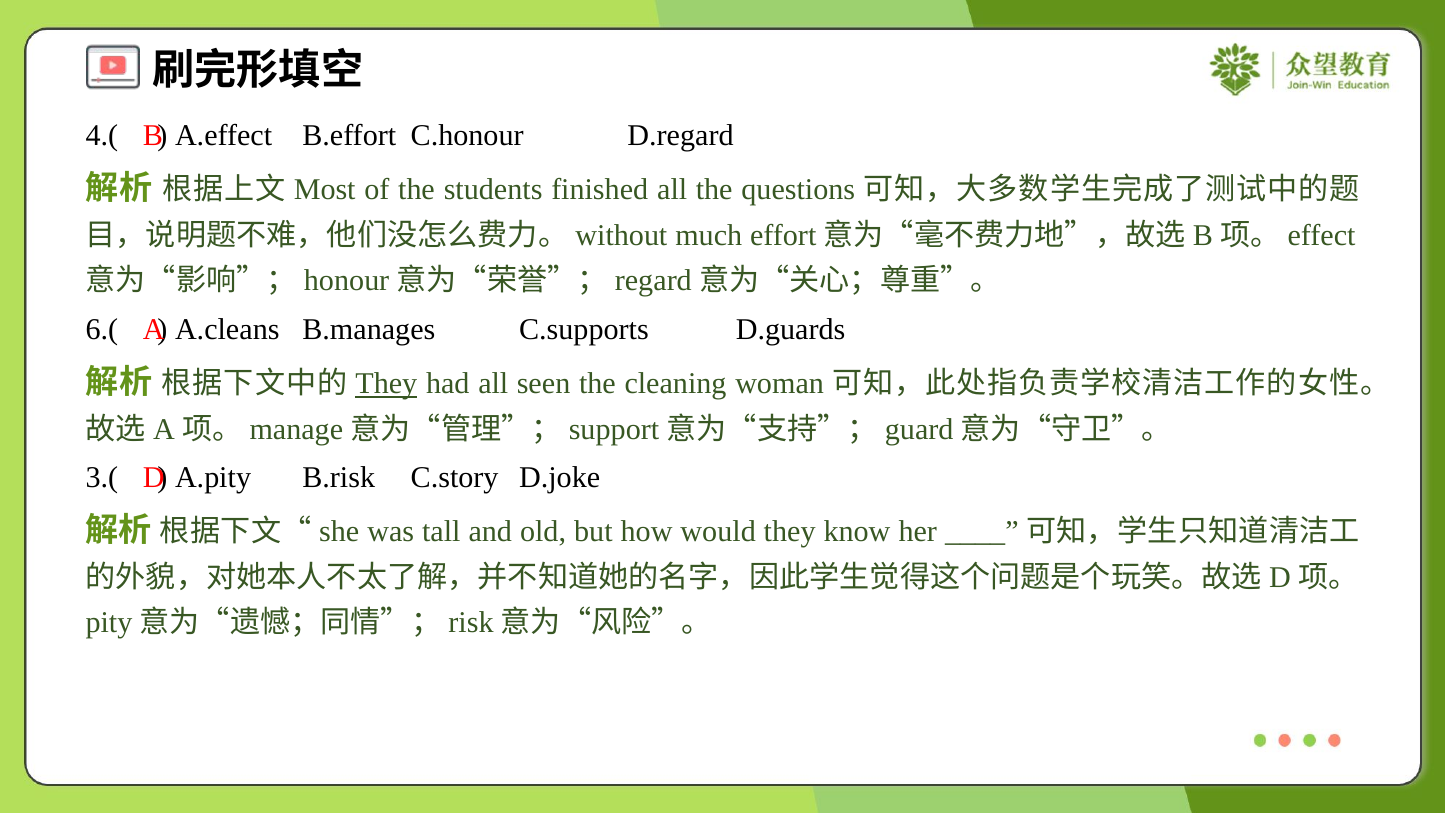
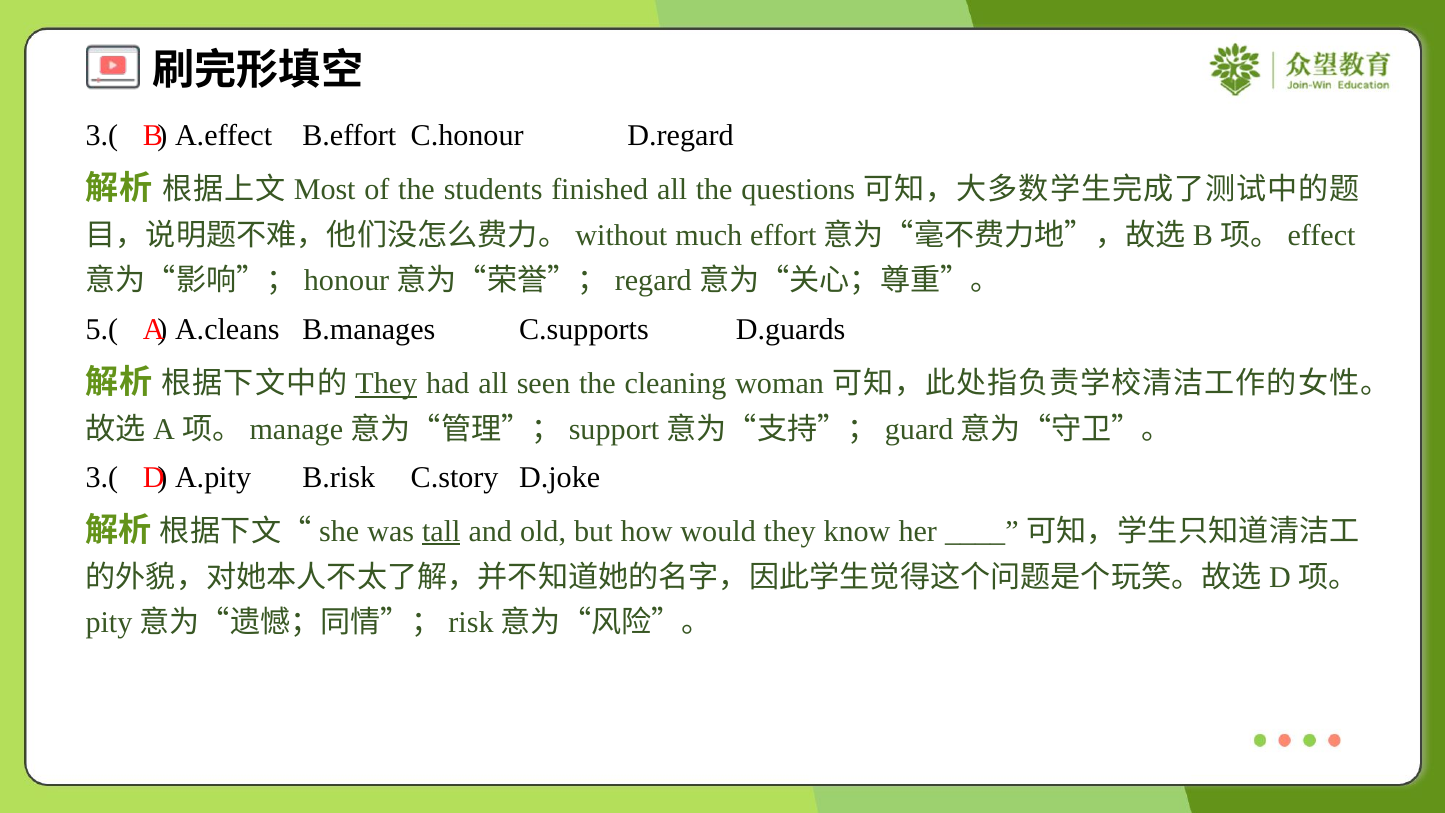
4.(: 4.( -> 3.( (102, 135)
6.(: 6.( -> 5.( (102, 330)
tall underline: none -> present (441, 531)
